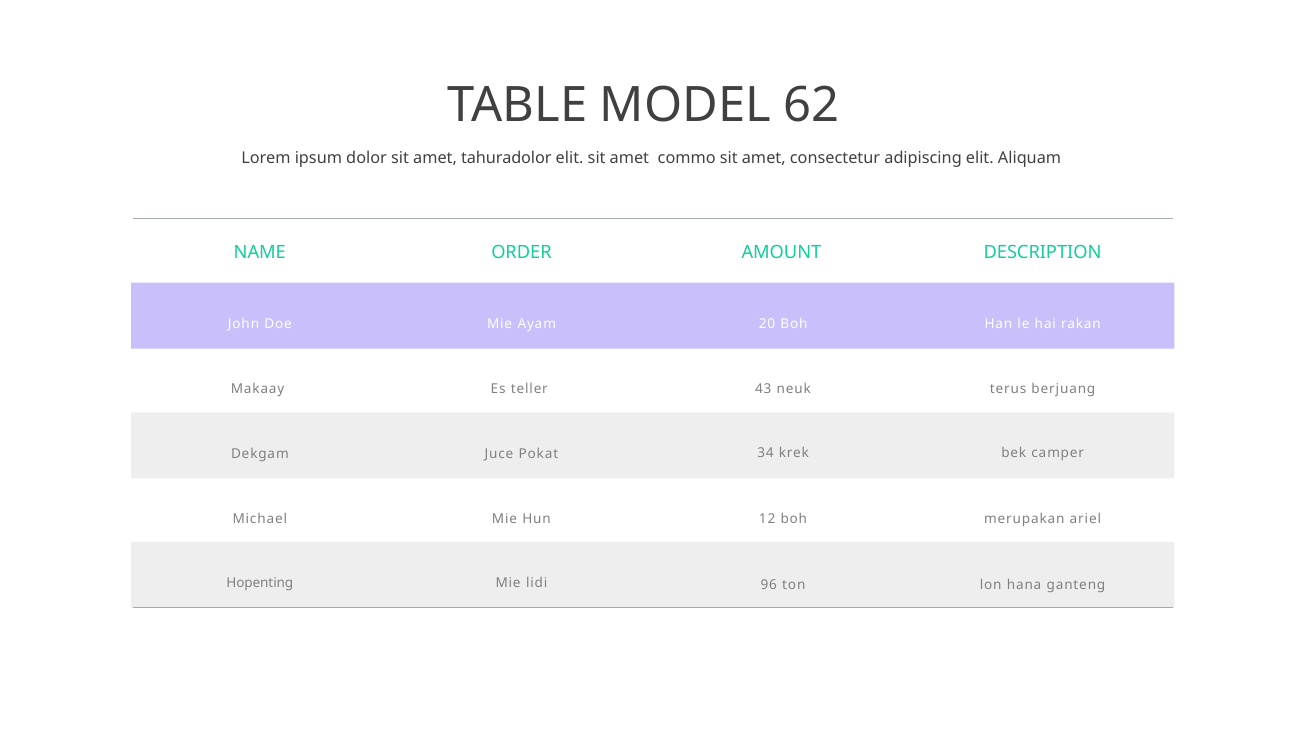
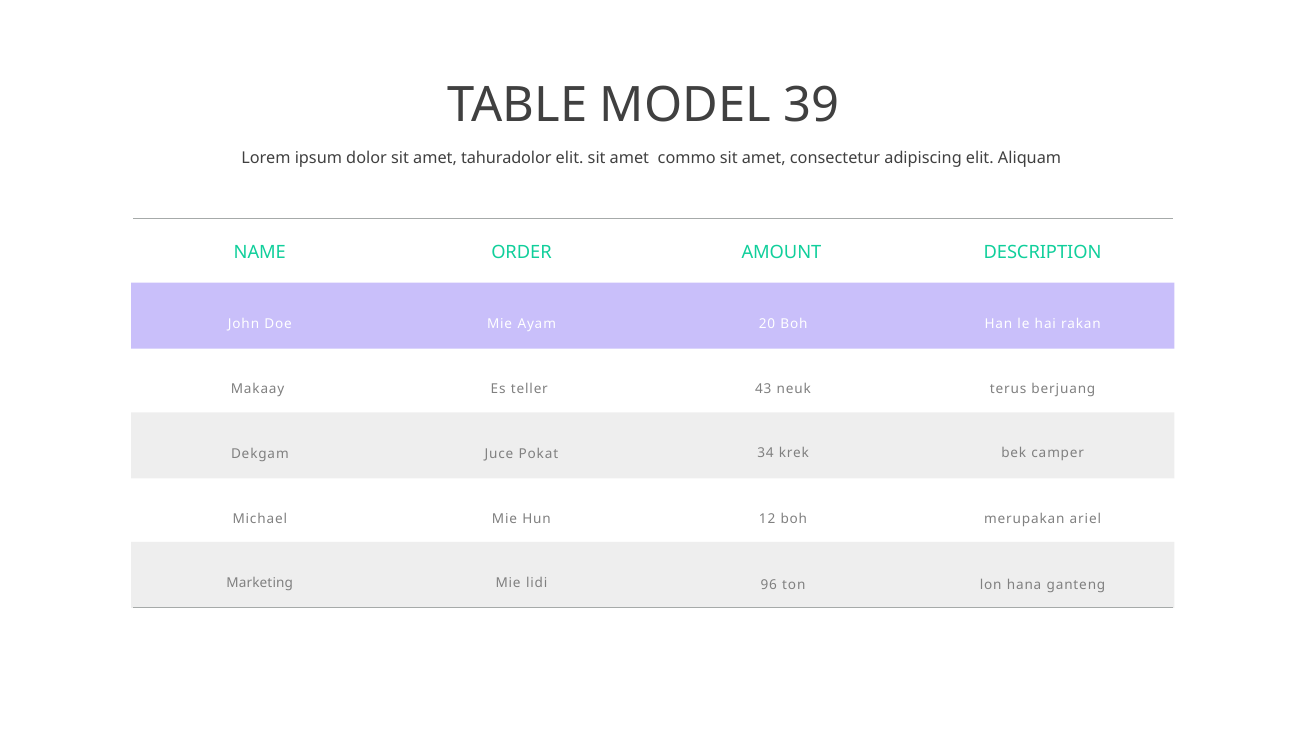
62: 62 -> 39 (812, 105)
Hopenting: Hopenting -> Marketing (260, 584)
